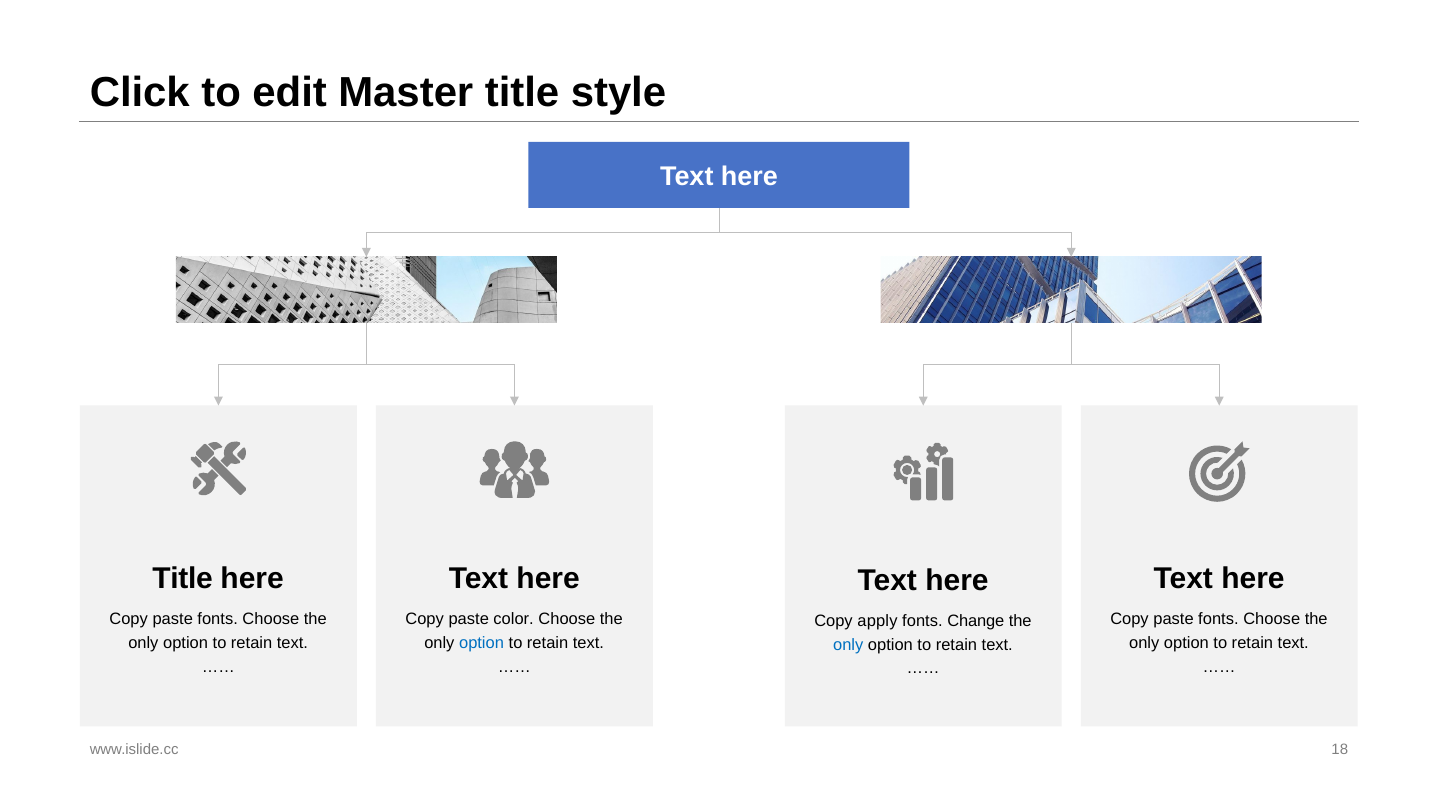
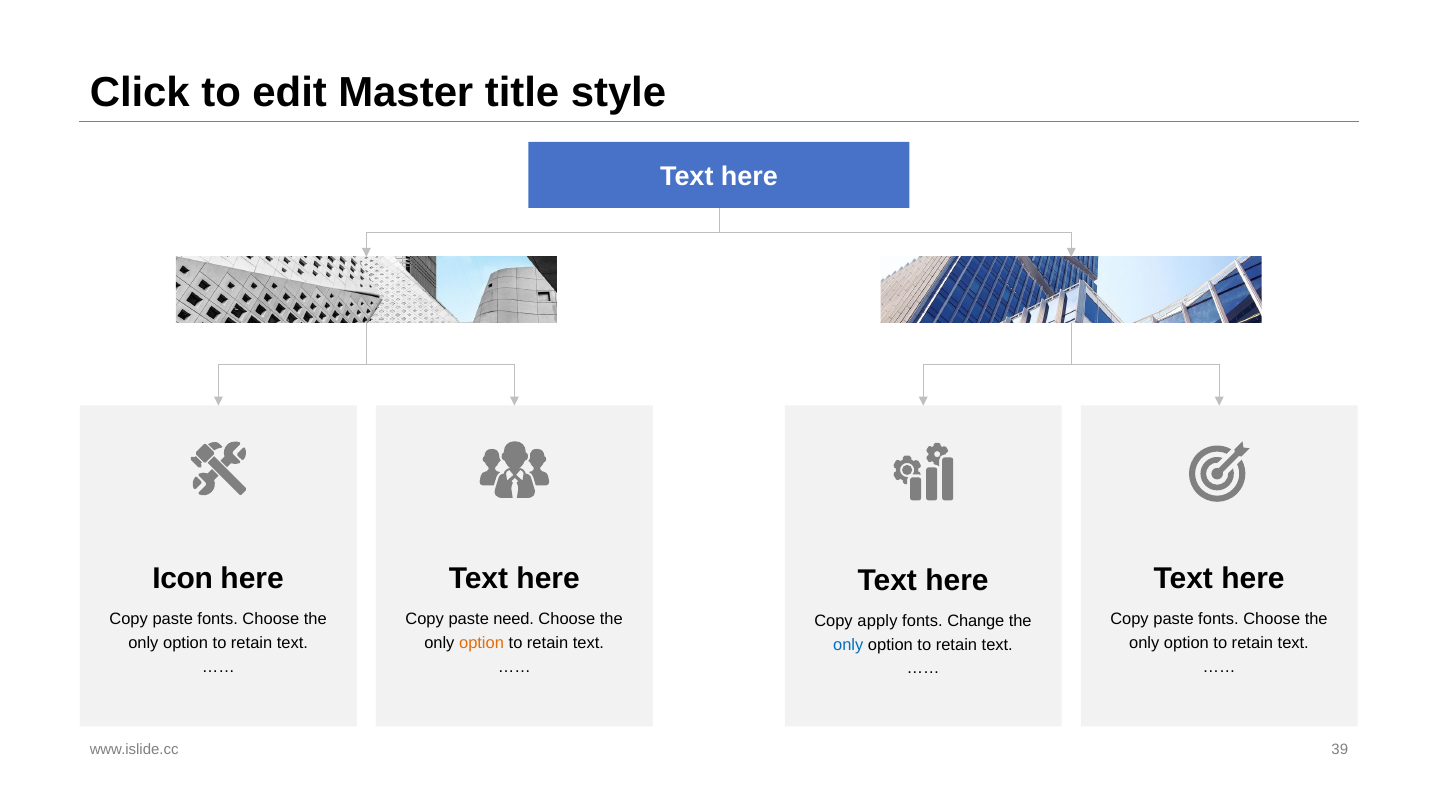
Title: Title -> Icon (183, 579)
color: color -> need (514, 619)
option colour: blue -> orange (482, 643)
18: 18 -> 39 (1340, 749)
